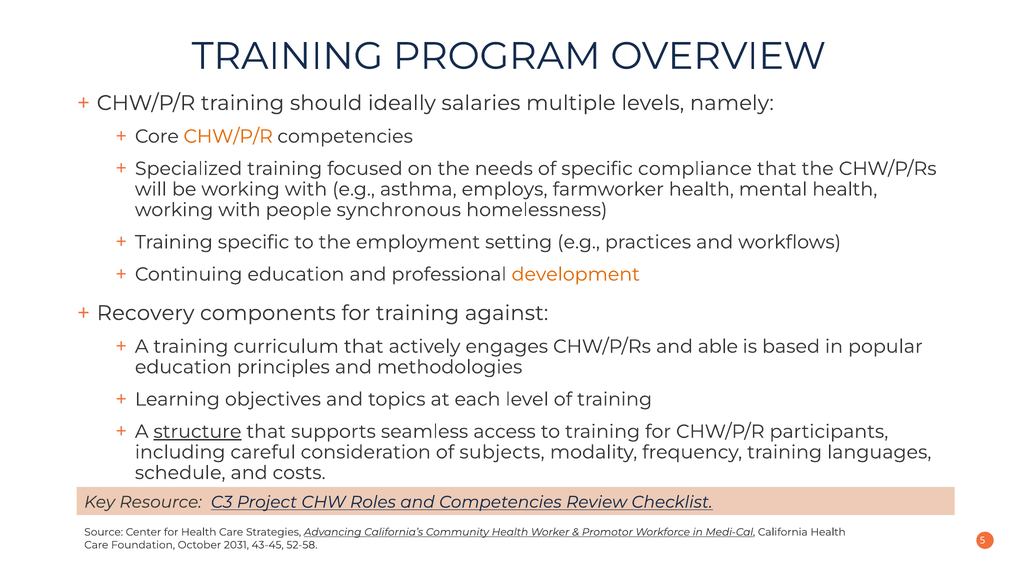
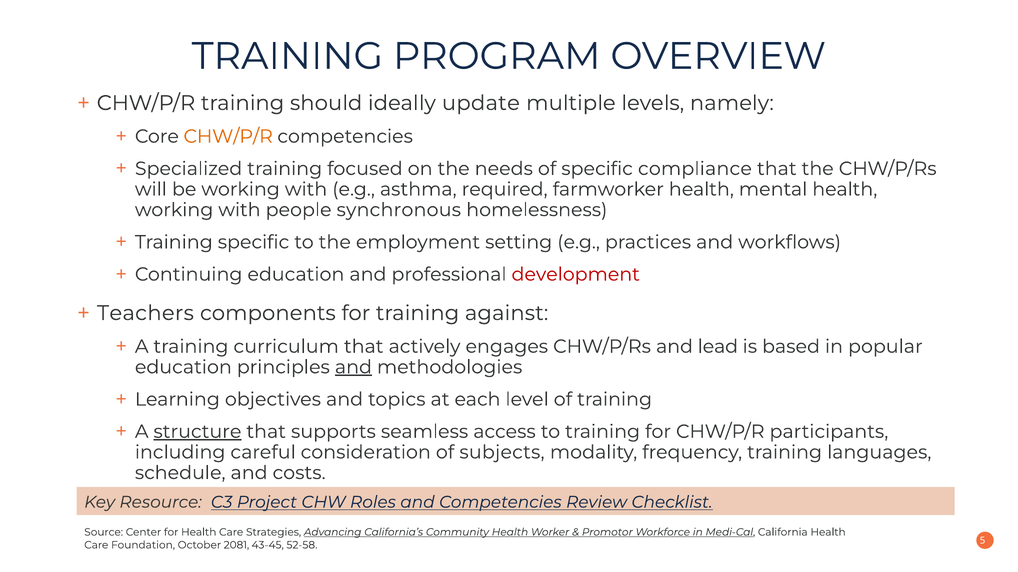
salaries: salaries -> update (481, 103)
employs: employs -> required (505, 189)
development colour: orange -> red (576, 275)
Recovery: Recovery -> Teachers (145, 313)
able: able -> lead (718, 347)
and underline: none -> present (353, 367)
2031: 2031 -> 2081 (236, 546)
